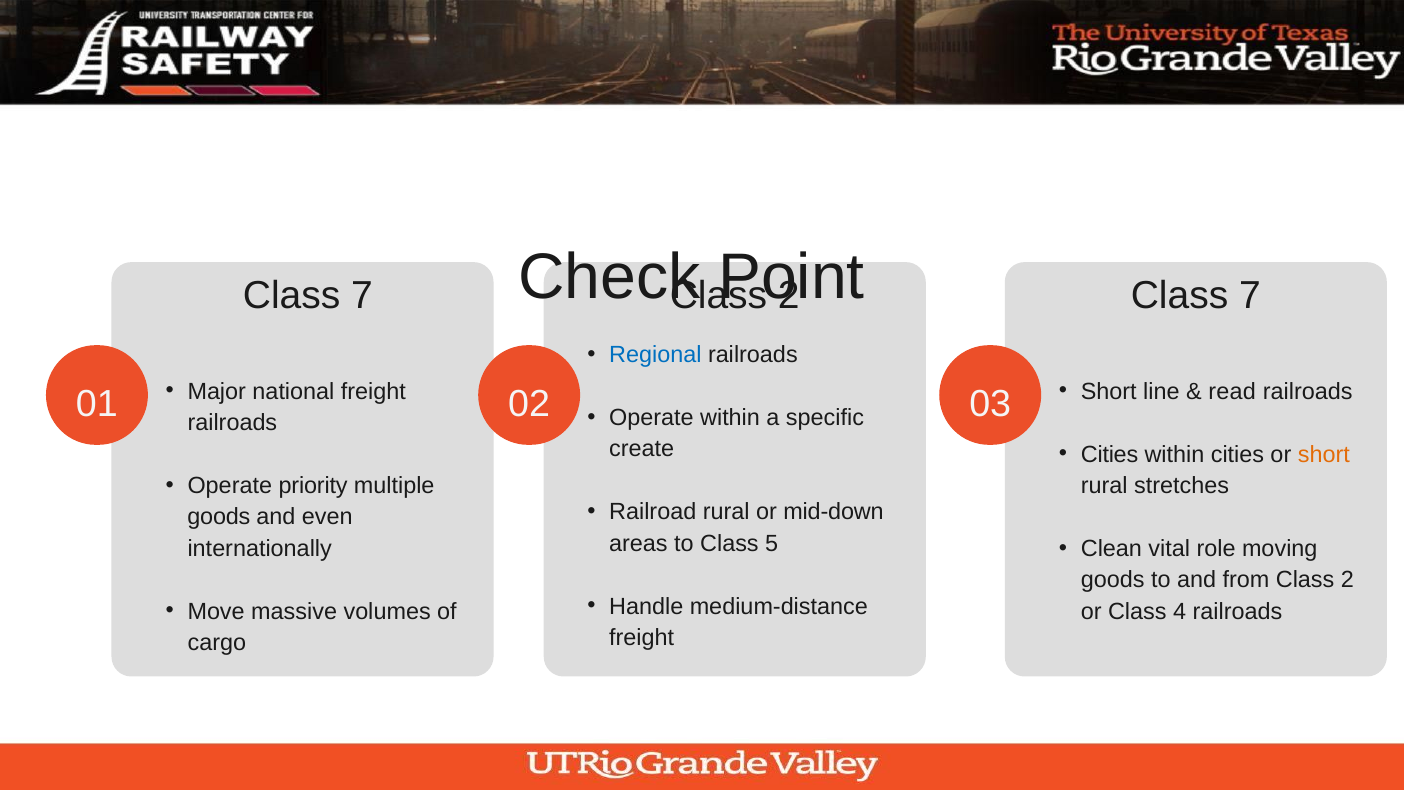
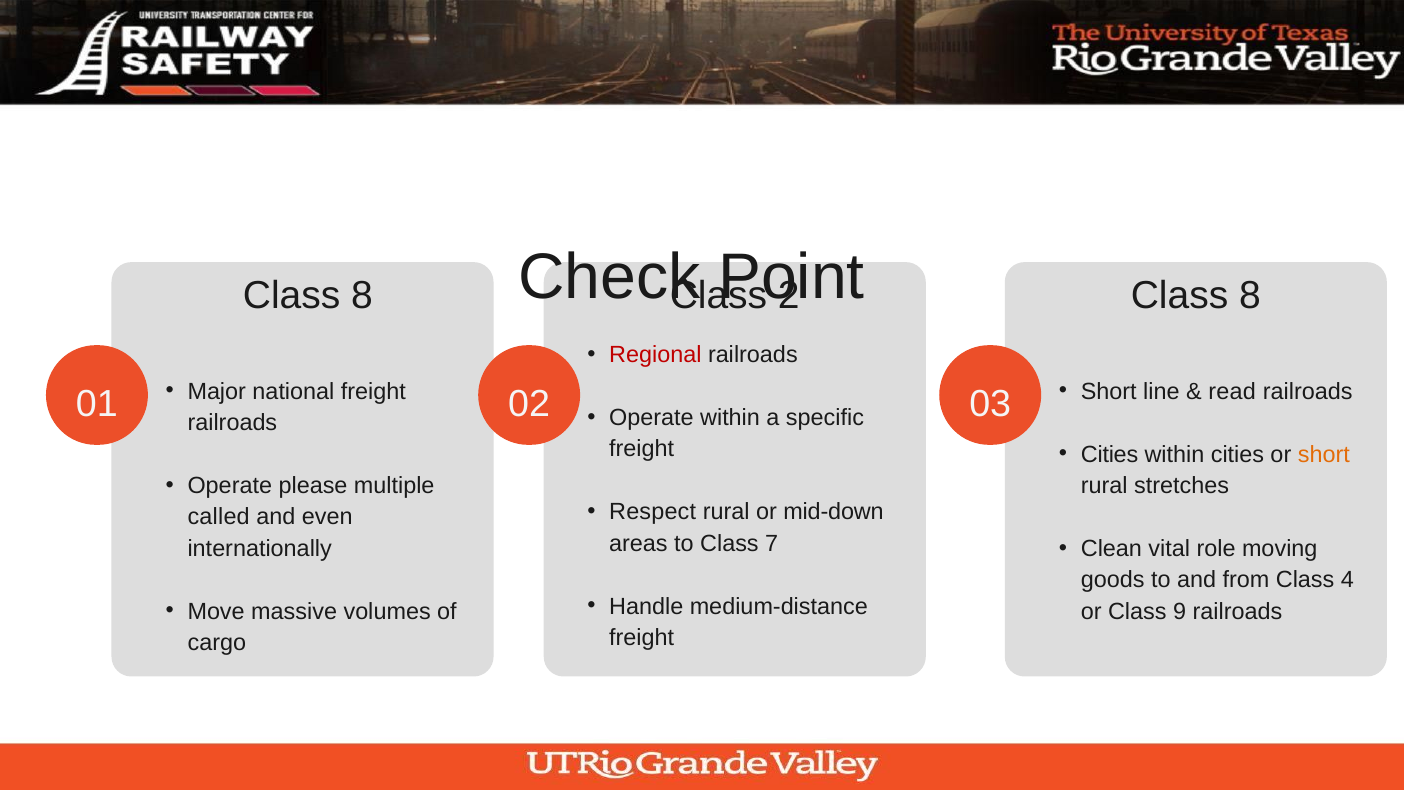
7: 7 -> 8 (362, 296)
7: 7 -> 8 (1250, 296)
Regional colour: blue -> red (655, 355)
create: create -> freight (642, 449)
priority: priority -> please (313, 486)
Railroad: Railroad -> Respect (653, 512)
goods: goods -> called (219, 517)
5: 5 -> 7 (772, 543)
from Class 2: 2 -> 4 (1347, 580)
4: 4 -> 9 (1180, 611)
